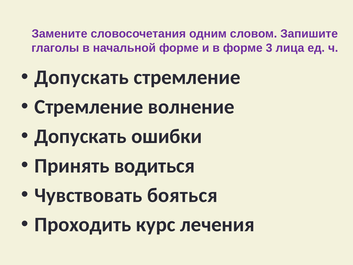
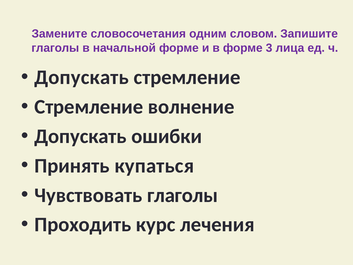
водиться: водиться -> купаться (154, 166)
Чувствовать бояться: бояться -> глаголы (183, 195)
